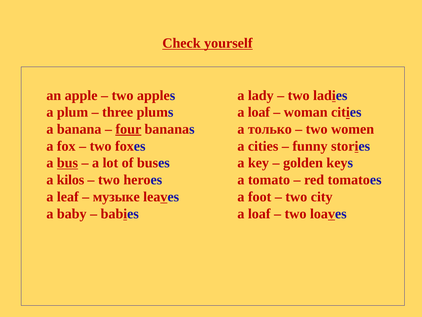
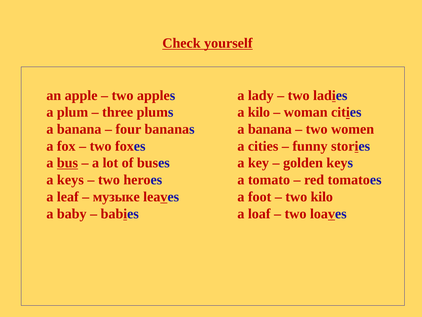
loaf: loaf -> kilo (259, 112)
four underline: present -> none (128, 129)
только: только -> banana (270, 129)
a kilos: kilos -> keys (70, 180)
two city: city -> kilo (322, 196)
